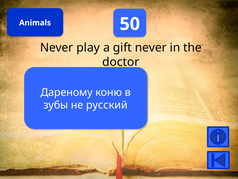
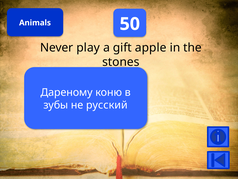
gift never: never -> apple (151, 48)
doctor: doctor -> stones (121, 62)
